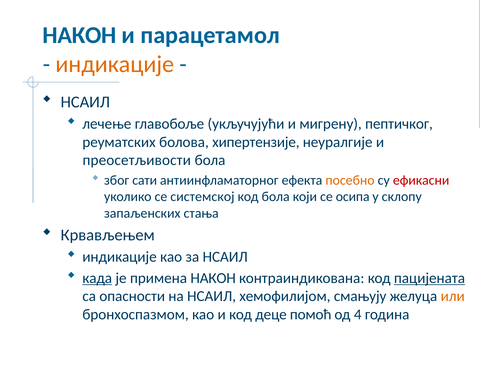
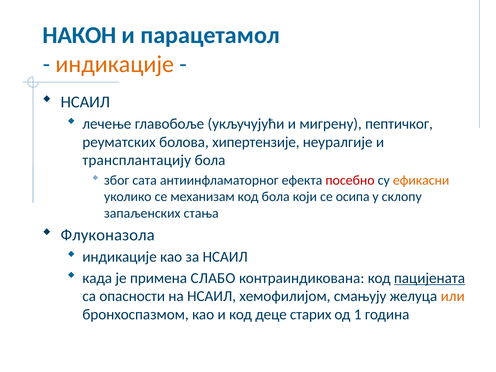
преосетљивости: преосетљивости -> трансплантацију (137, 160)
сати: сати -> сата (145, 180)
посебно colour: orange -> red (350, 180)
ефикасни colour: red -> orange (421, 180)
системској: системској -> механизам (203, 197)
Крвављењем: Крвављењем -> Флуконазола (108, 235)
када underline: present -> none (97, 278)
примена НАКОН: НАКОН -> СЛАБО (213, 278)
помоћ: помоћ -> старих (311, 314)
4: 4 -> 1 (358, 314)
